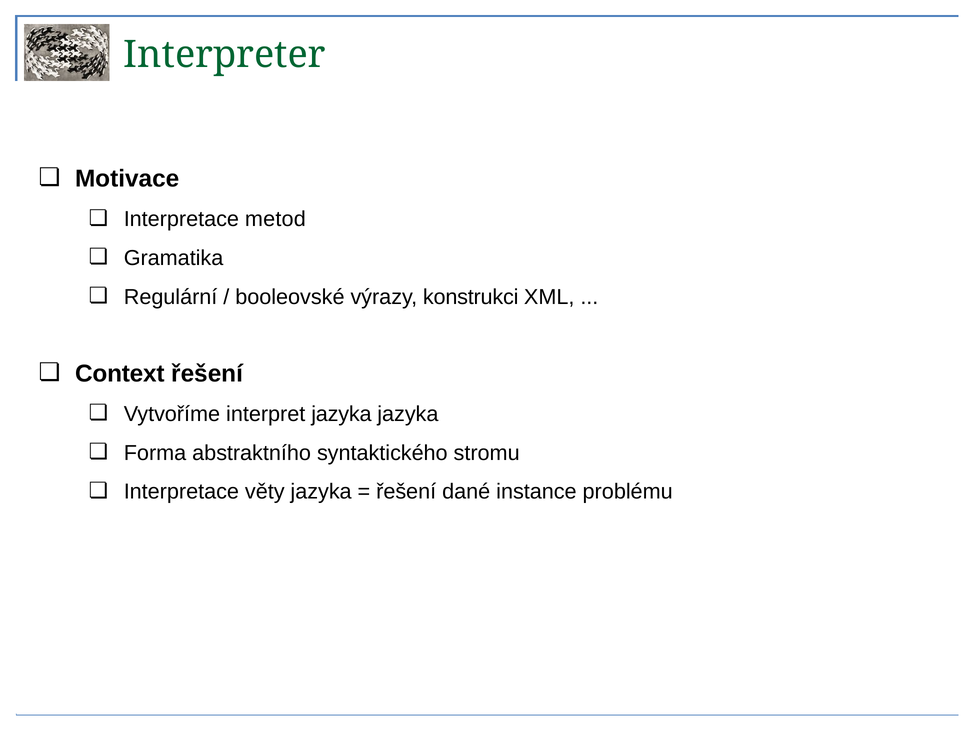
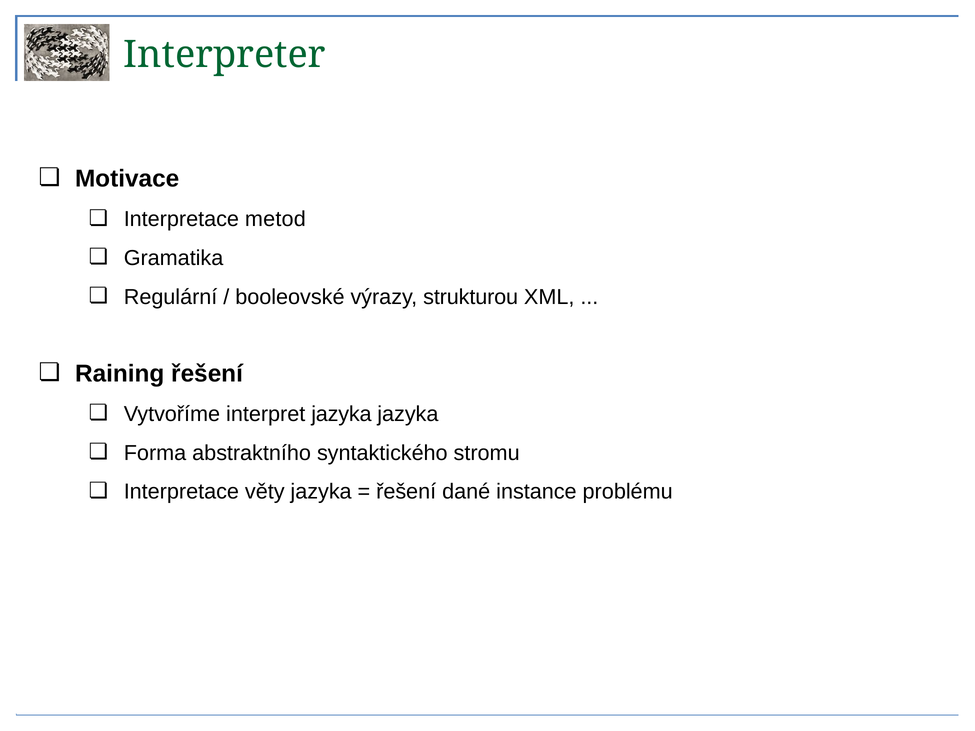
konstrukci: konstrukci -> strukturou (471, 297)
Context: Context -> Raining (120, 374)
